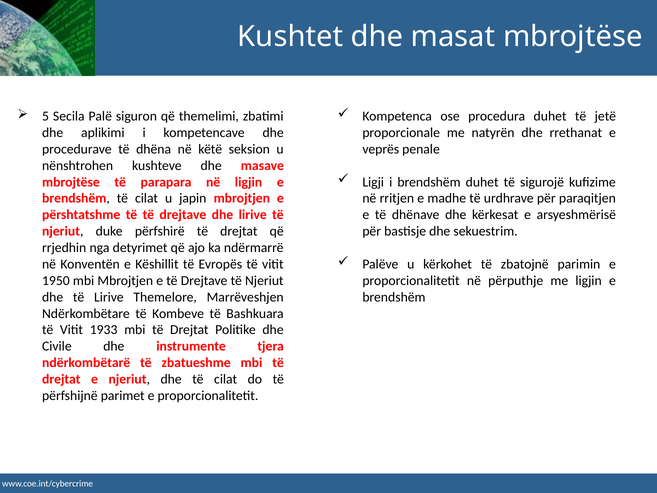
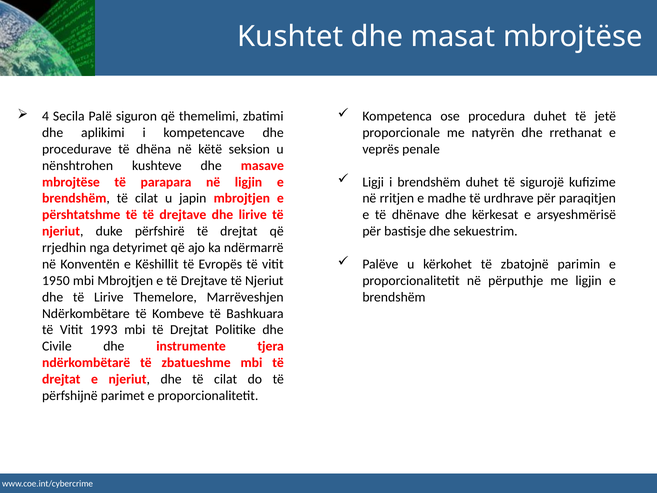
5: 5 -> 4 (46, 116)
1933: 1933 -> 1993 (104, 330)
